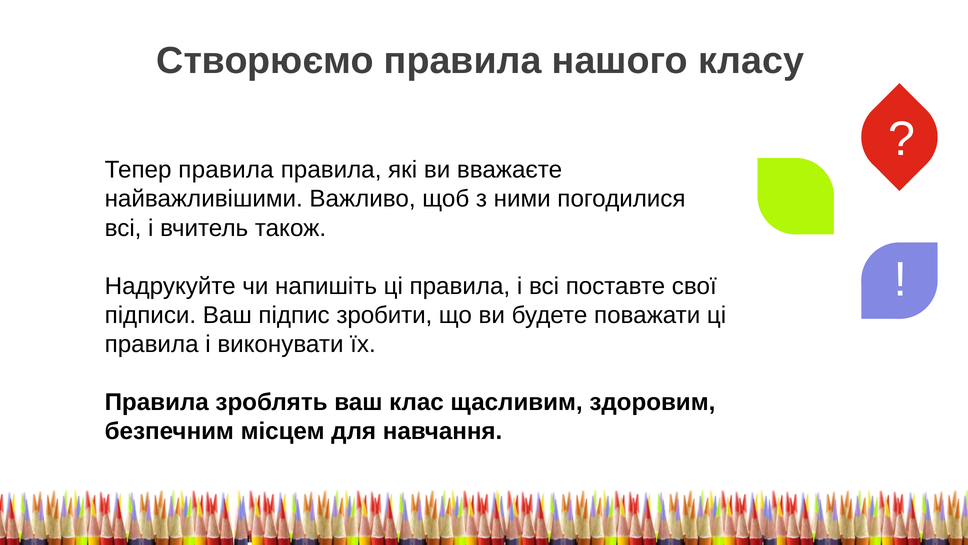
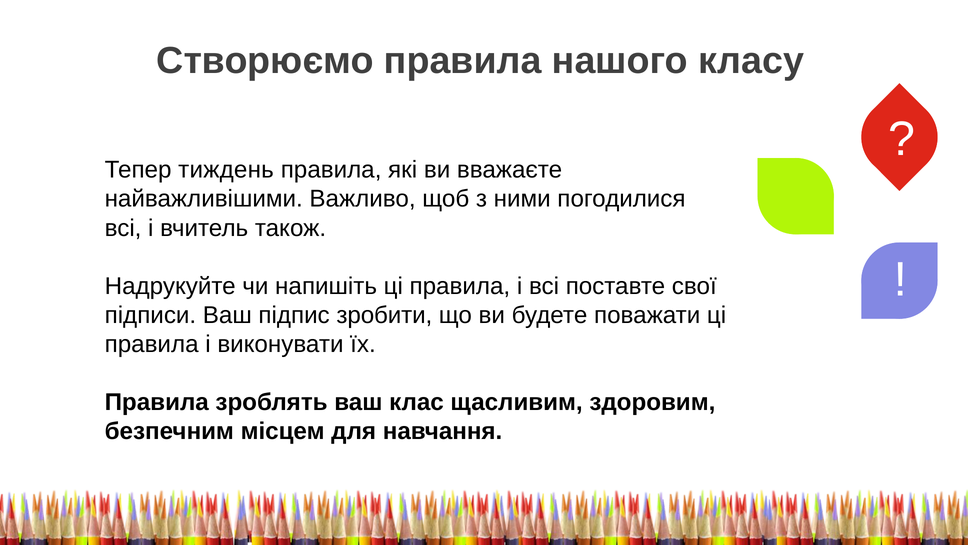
Тепер правила: правила -> тиждень (226, 170)
